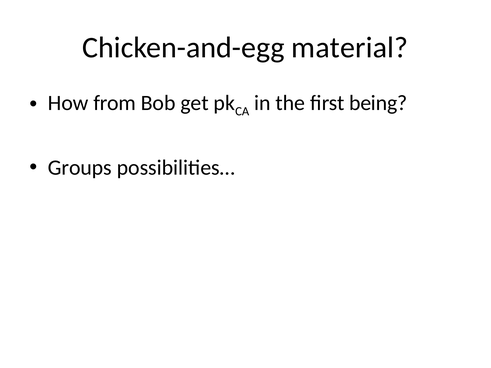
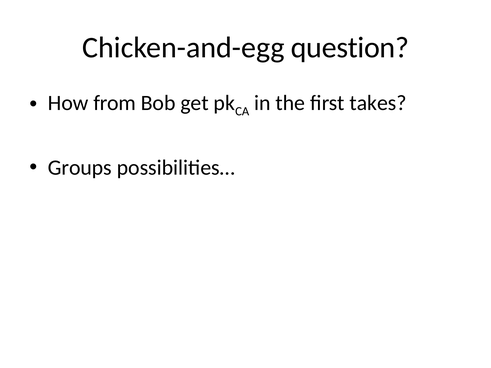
material: material -> question (350, 48)
being: being -> takes (378, 103)
